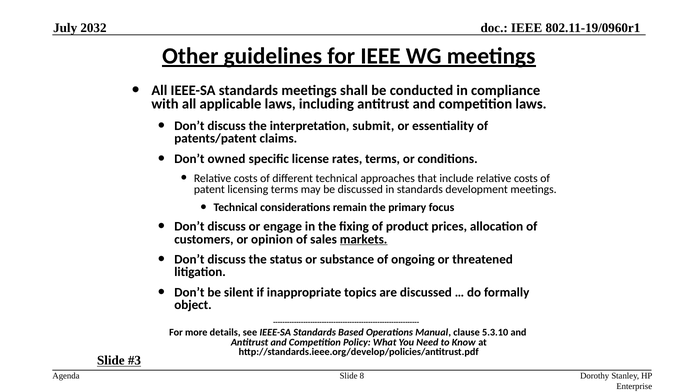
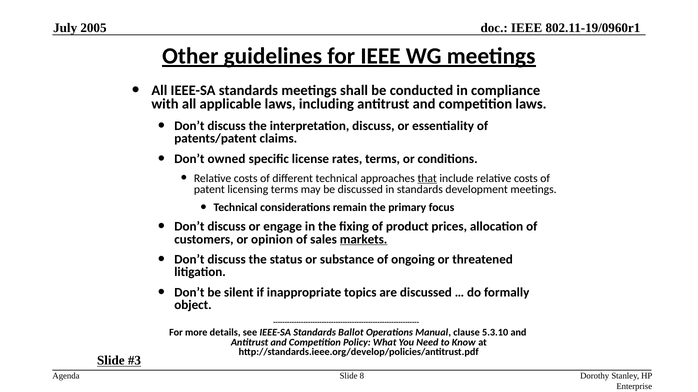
2032: 2032 -> 2005 (93, 28)
interpretation submit: submit -> discuss (373, 126)
that underline: none -> present (427, 179)
Based: Based -> Ballot (351, 333)
